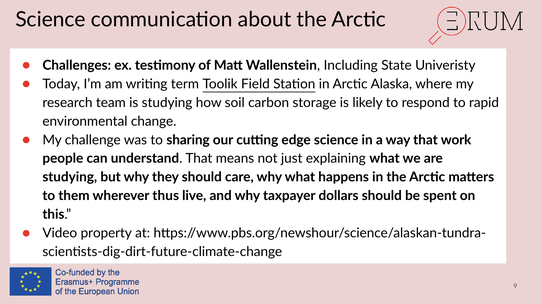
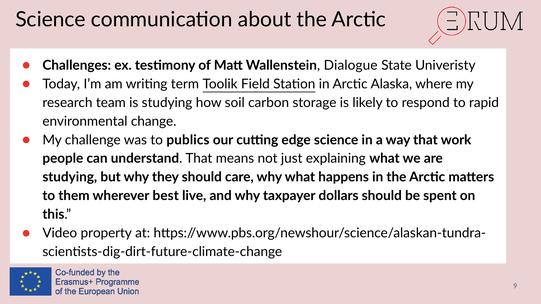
Including: Including -> Dialogue (351, 65)
sharing: sharing -> publics (188, 140)
thus: thus -> best (166, 196)
